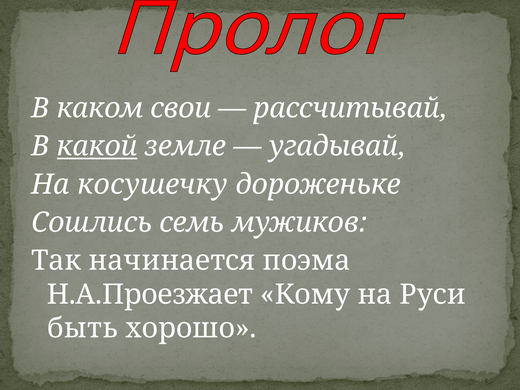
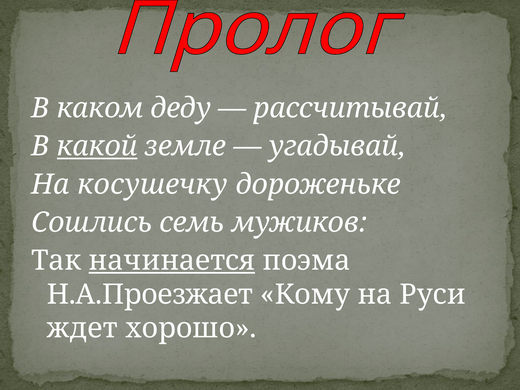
свои: свои -> деду (181, 108)
начинается underline: none -> present (172, 261)
быть: быть -> ждет (82, 328)
